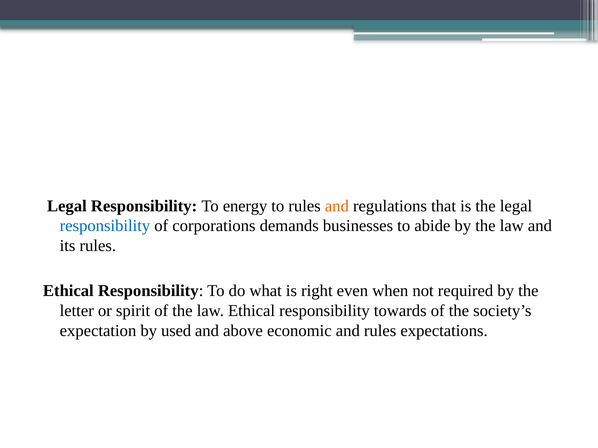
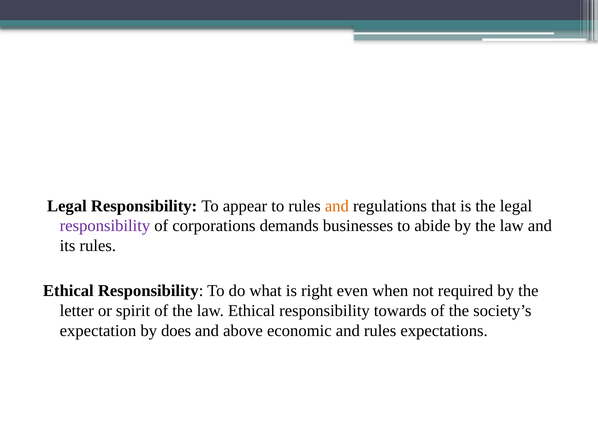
energy: energy -> appear (245, 206)
responsibility colour: blue -> purple (105, 226)
used: used -> does (176, 331)
